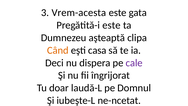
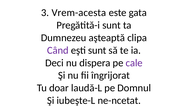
Pregătită-i este: este -> sunt (112, 25)
Când colour: orange -> purple (58, 50)
eşti casa: casa -> sunt (97, 50)
